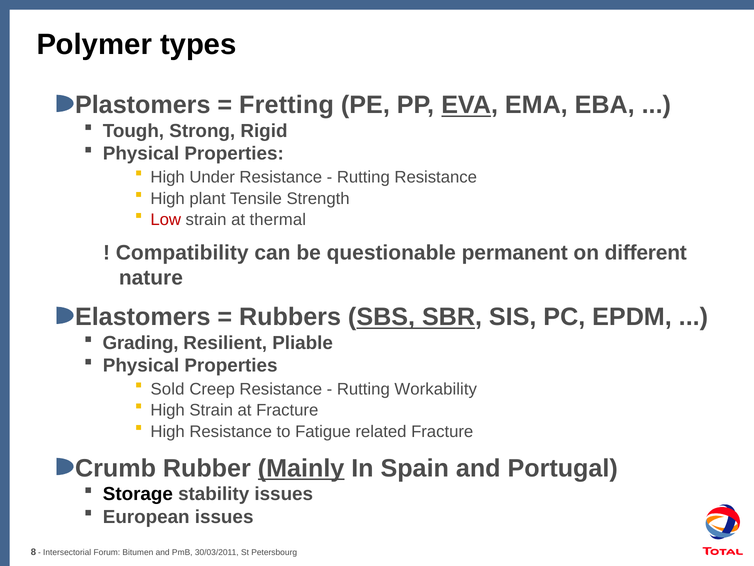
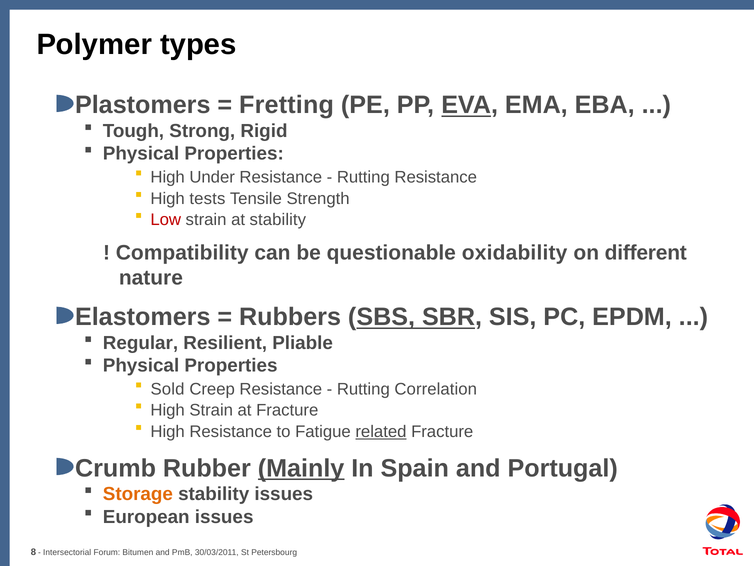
plant: plant -> tests (207, 198)
at thermal: thermal -> stability (278, 220)
permanent: permanent -> oxidability (515, 252)
Grading: Grading -> Regular (140, 343)
Workability: Workability -> Correlation (436, 389)
related underline: none -> present (381, 432)
Storage colour: black -> orange (138, 494)
